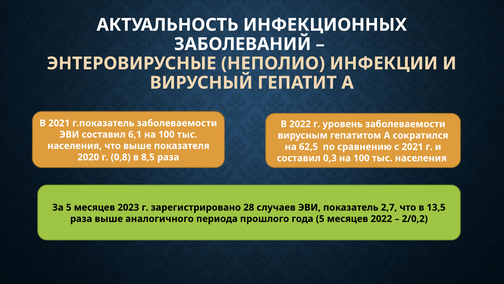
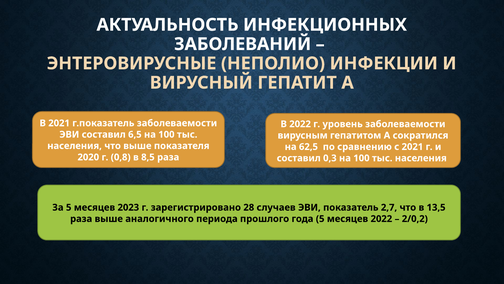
6,1: 6,1 -> 6,5 (135, 134)
